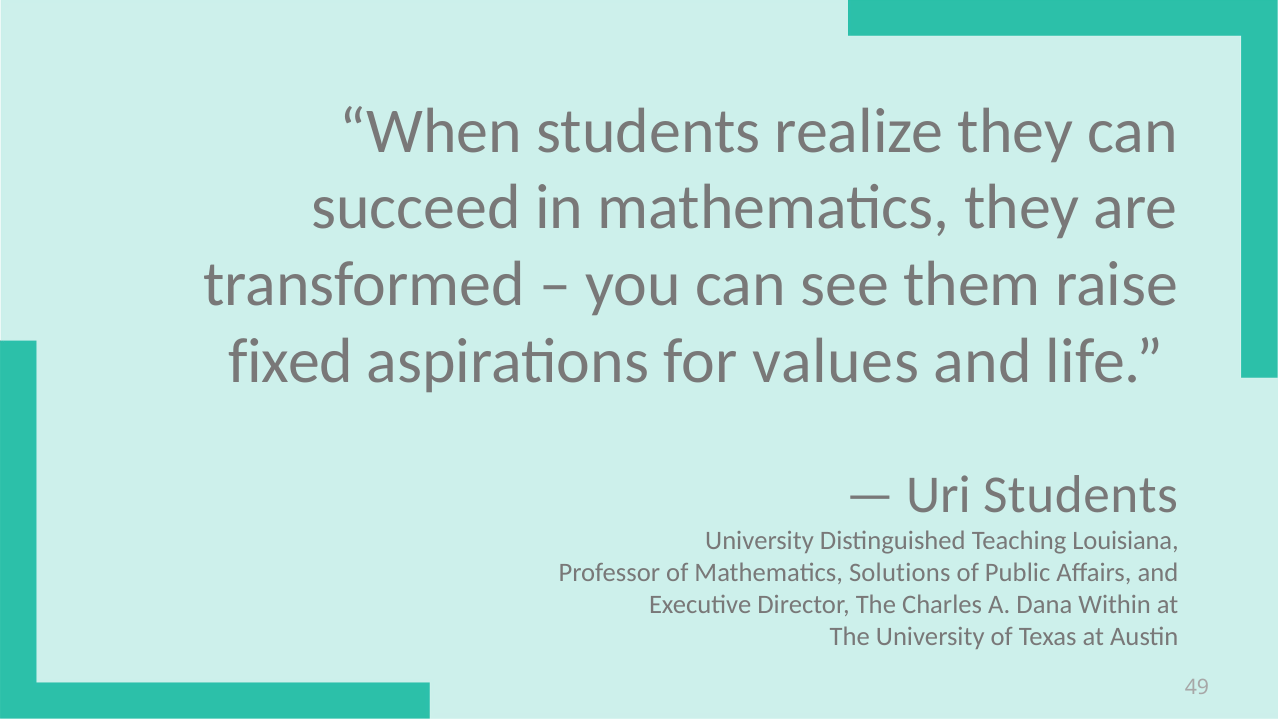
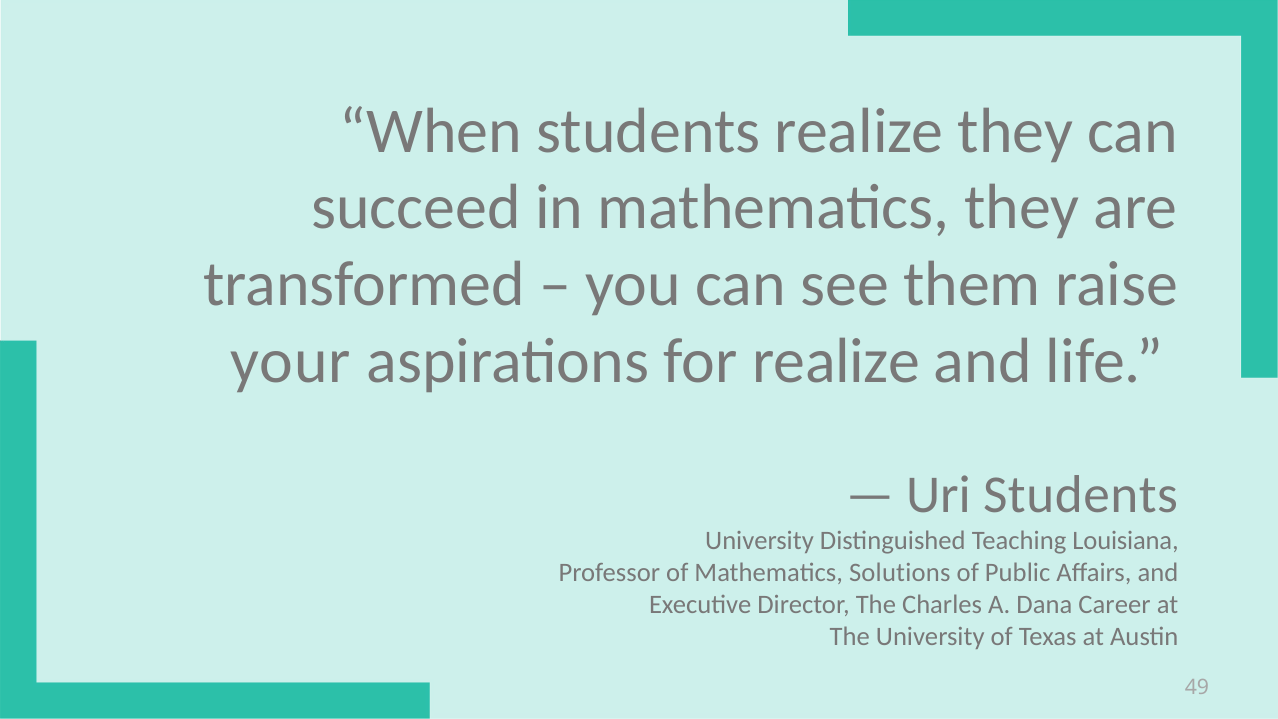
fixed: fixed -> your (290, 361)
for values: values -> realize (836, 361)
Within: Within -> Career (1115, 604)
